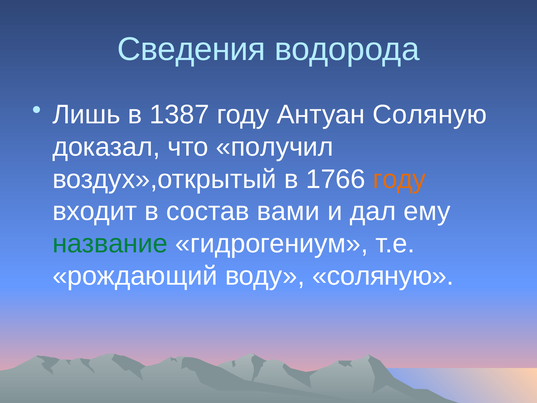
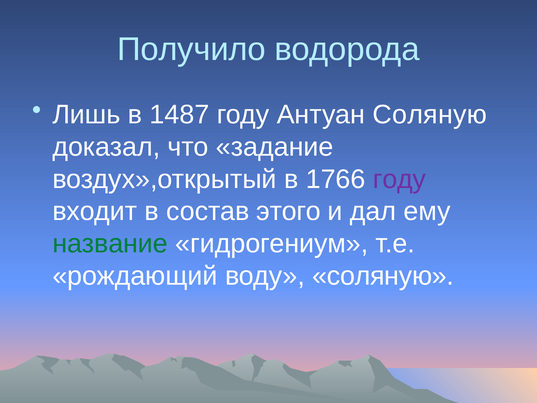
Сведения: Сведения -> Получило (191, 49)
1387: 1387 -> 1487 (179, 115)
получил: получил -> задание (275, 147)
году colour: orange -> purple (399, 179)
вами: вами -> этого (289, 211)
